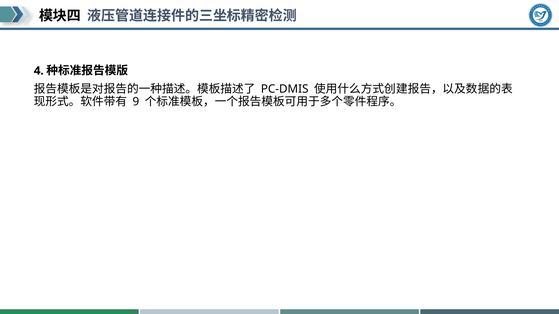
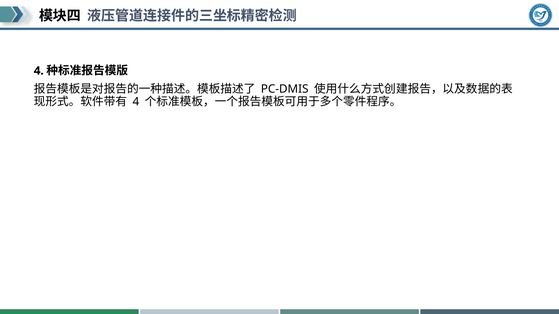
9: 9 -> 4 (136, 102)
